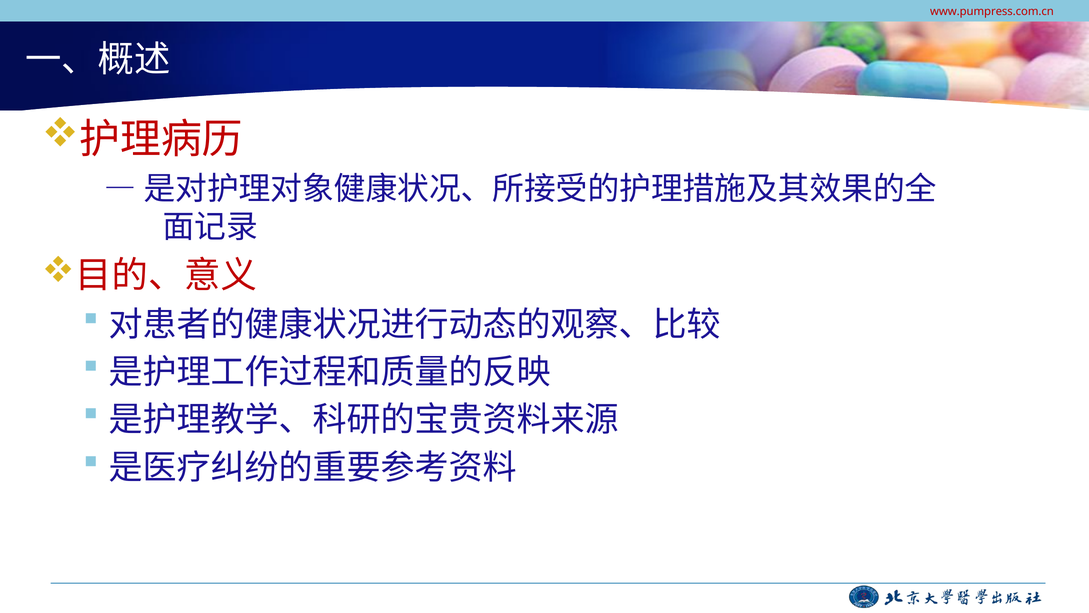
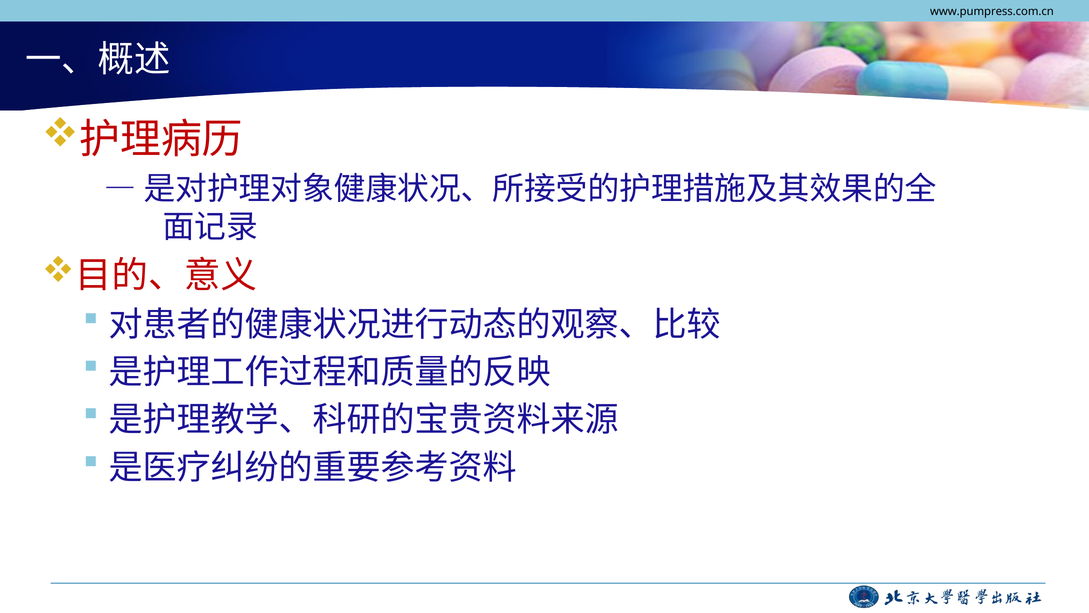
www.pumpress.com.cn colour: red -> black (992, 12)
